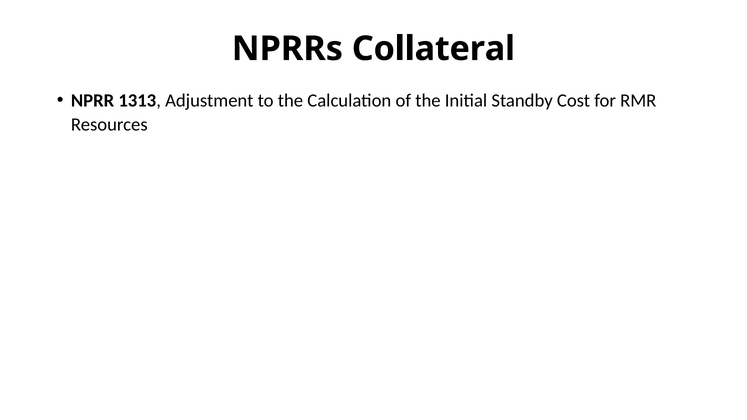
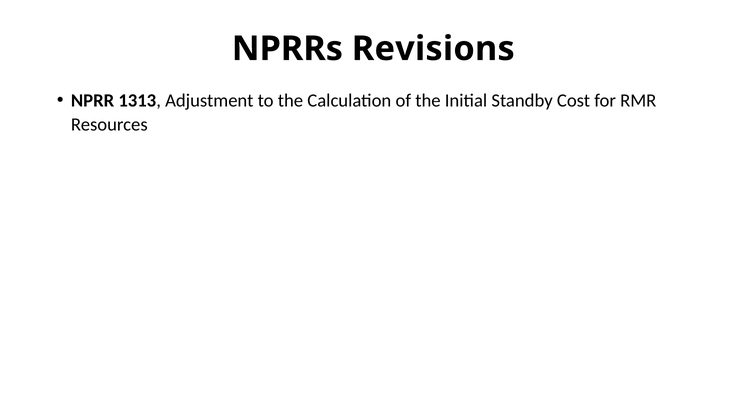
Collateral: Collateral -> Revisions (433, 49)
